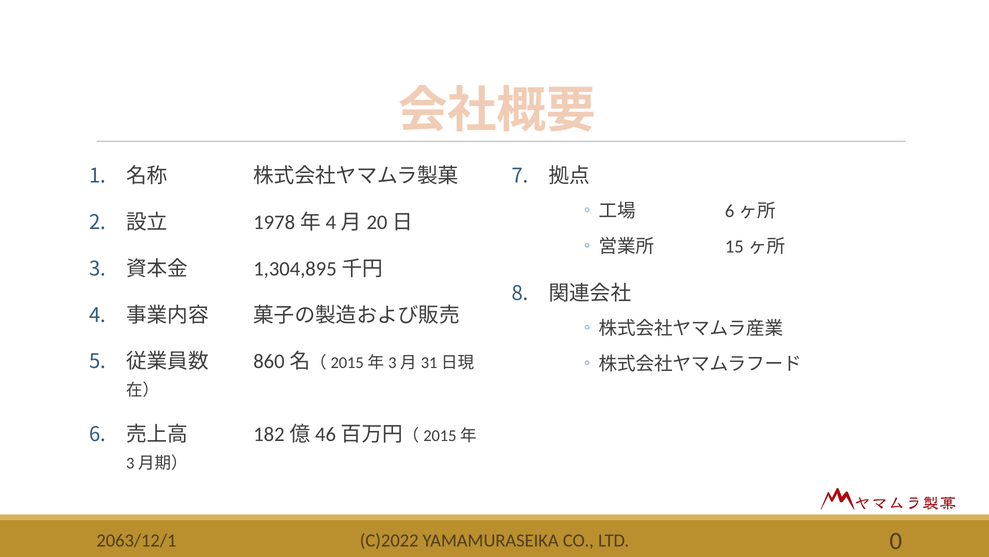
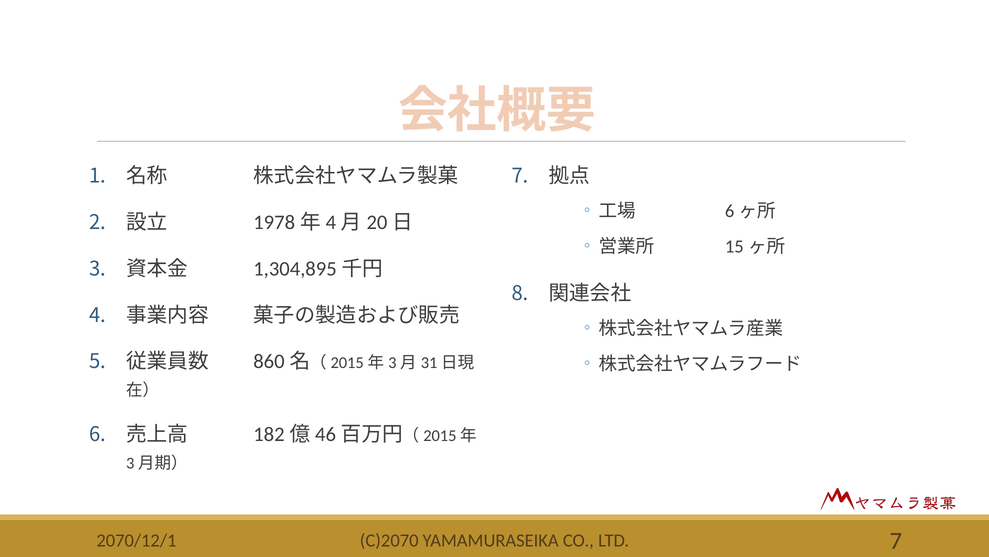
C)2022: C)2022 -> C)2070 (389, 540)
LTD 0: 0 -> 7 (896, 540)
2063/12/1: 2063/12/1 -> 2070/12/1 (136, 540)
